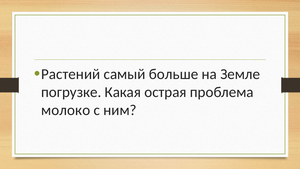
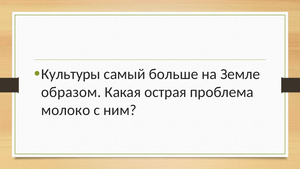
Растений: Растений -> Культуры (71, 74)
погрузке: погрузке -> образом (71, 92)
